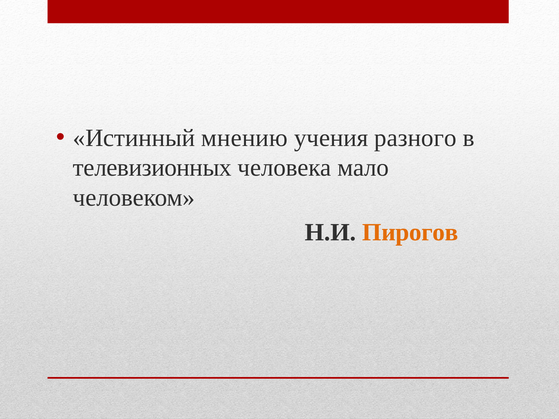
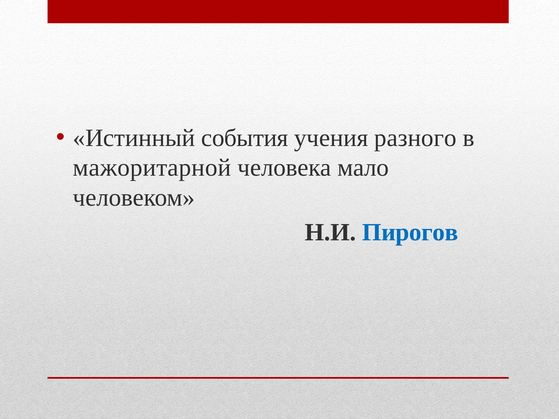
мнению: мнению -> события (245, 138)
телевизионных: телевизионных -> мажоритарной (152, 168)
Пирогов colour: orange -> blue (410, 232)
